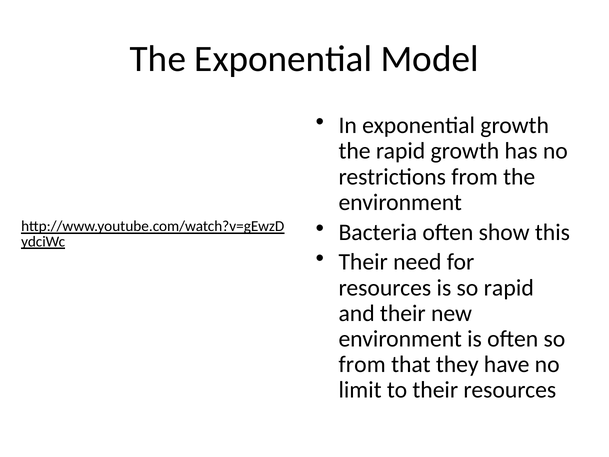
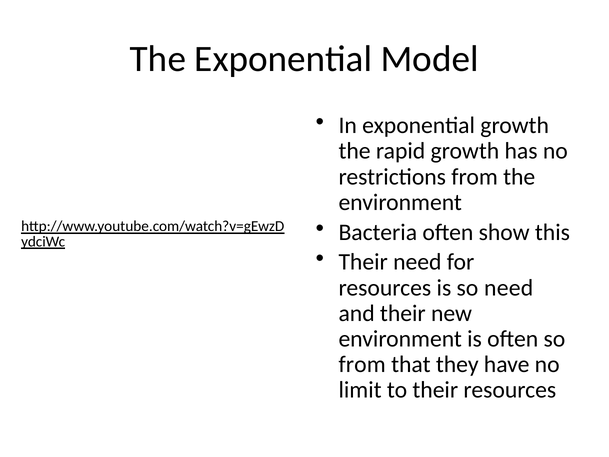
so rapid: rapid -> need (509, 288)
